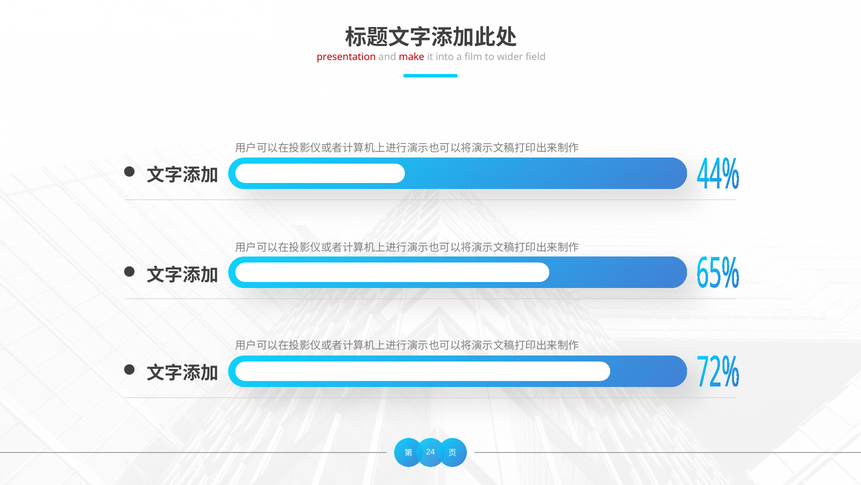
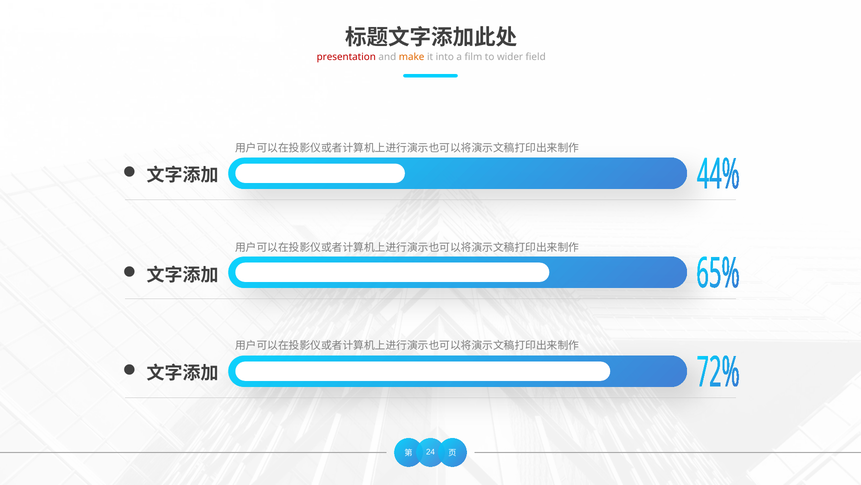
make colour: red -> orange (412, 57)
